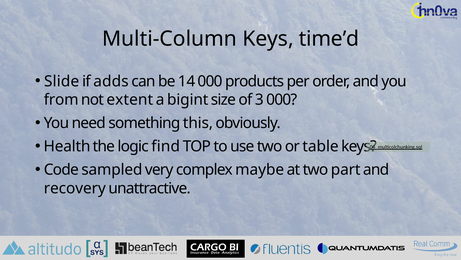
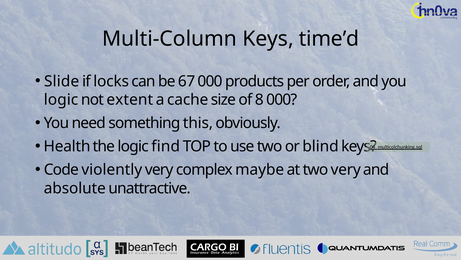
adds: adds -> locks (111, 81)
14: 14 -> 67 (187, 81)
from: from -> logic (61, 100)
bigint: bigint -> cache (188, 100)
3: 3 -> 8 (259, 100)
table: table -> blind (321, 146)
sampled: sampled -> violently (112, 169)
two part: part -> very (346, 169)
recovery: recovery -> absolute (75, 188)
